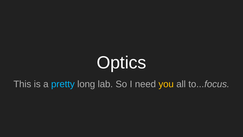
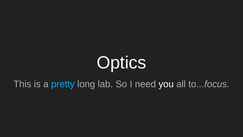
you colour: yellow -> white (166, 84)
